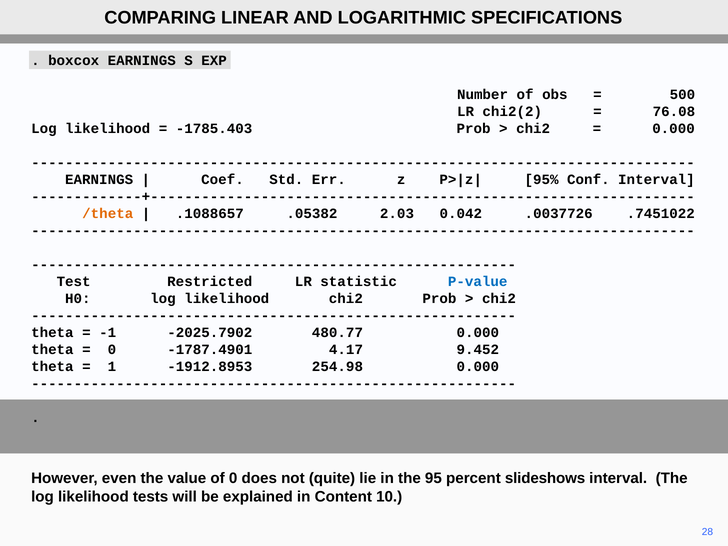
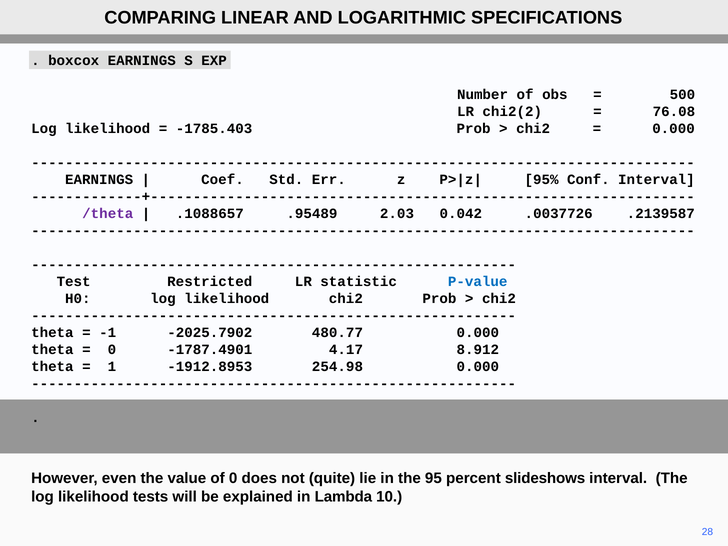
/theta colour: orange -> purple (108, 214)
.05382: .05382 -> .95489 (312, 214)
.7451022: .7451022 -> .2139587 (661, 214)
9.452: 9.452 -> 8.912 (478, 350)
Content: Content -> Lambda (343, 497)
